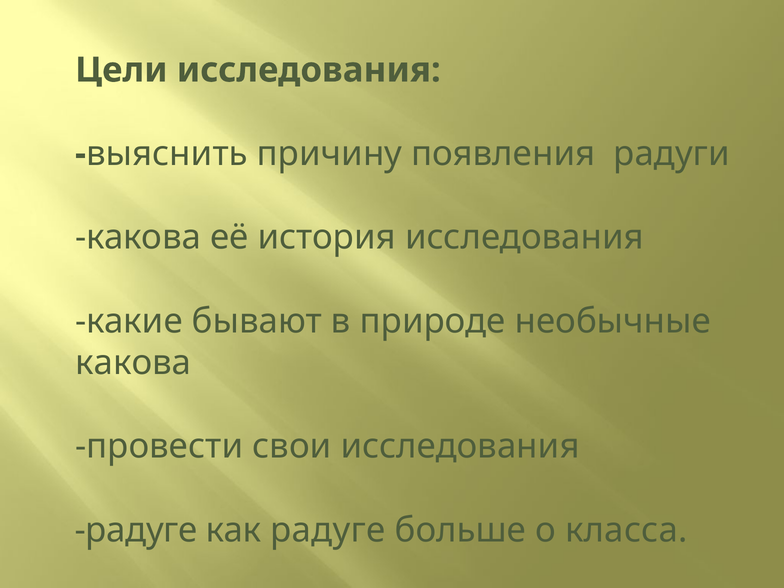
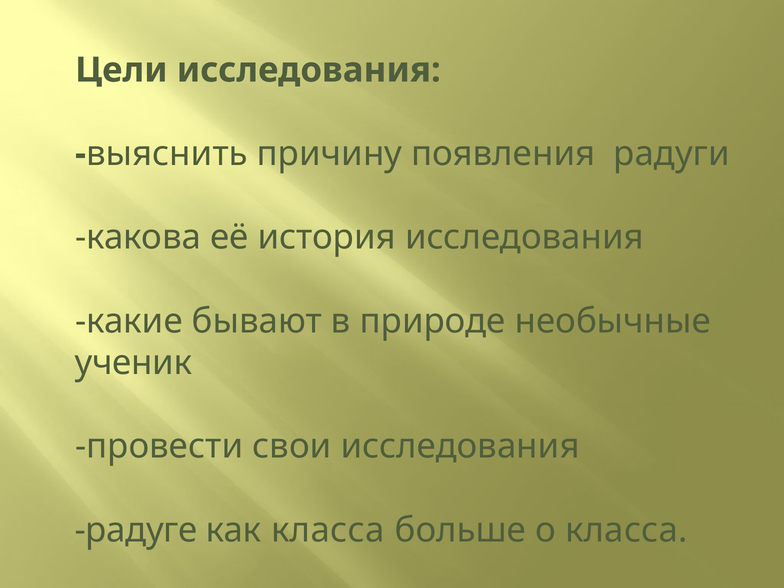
какова: какова -> ученик (133, 363)
как радуге: радуге -> класса (328, 530)
